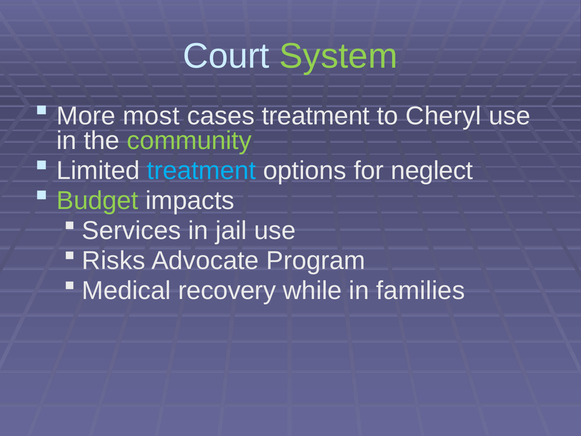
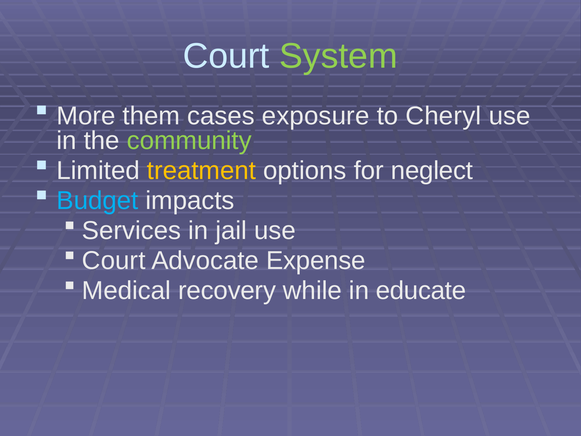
most: most -> them (151, 116)
cases treatment: treatment -> exposure (316, 116)
treatment colour: light blue -> yellow (201, 171)
Budget colour: light green -> light blue (97, 201)
Risks: Risks -> Court (114, 260)
Program: Program -> Expense (316, 260)
families: families -> educate (421, 290)
